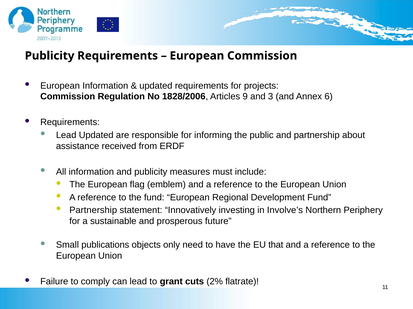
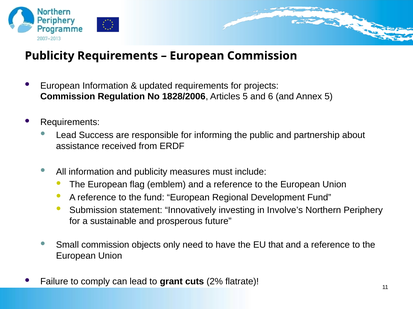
Articles 9: 9 -> 5 (245, 97)
3: 3 -> 6 (271, 97)
Annex 6: 6 -> 5 (329, 97)
Lead Updated: Updated -> Success (96, 135)
Partnership: Partnership -> Submission (93, 211)
Small publications: publications -> commission (105, 246)
